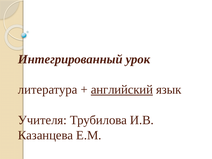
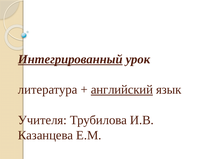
Интегрированный underline: none -> present (70, 59)
